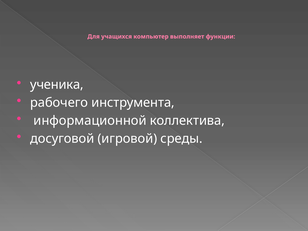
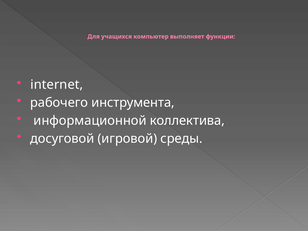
ученика: ученика -> internet (57, 85)
